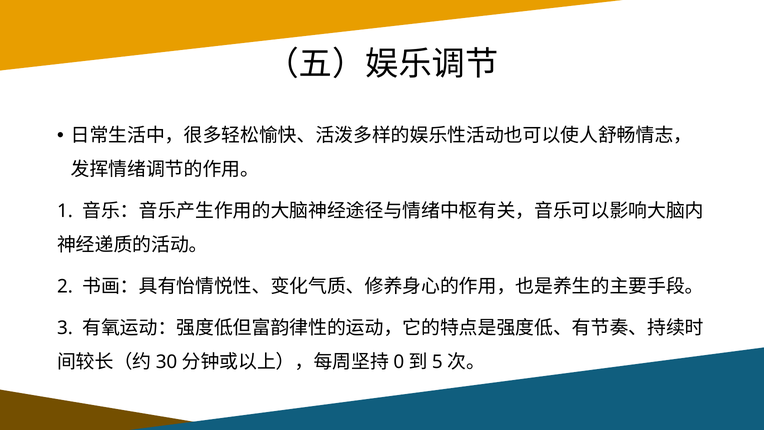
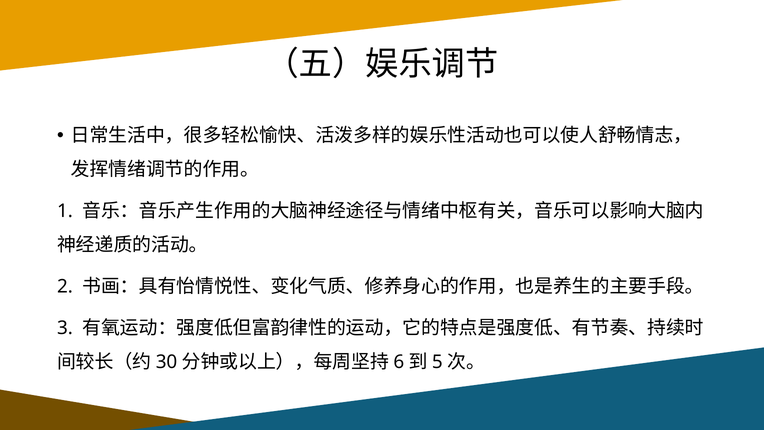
0: 0 -> 6 (399, 362)
